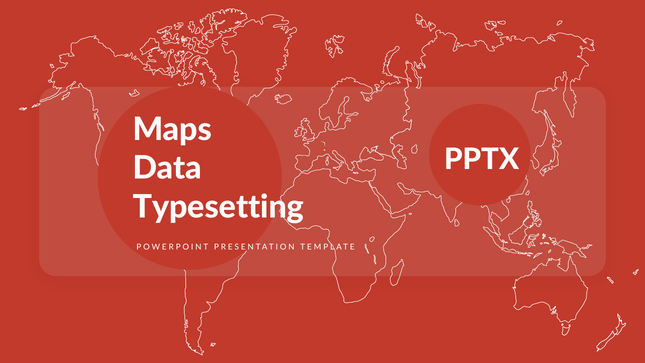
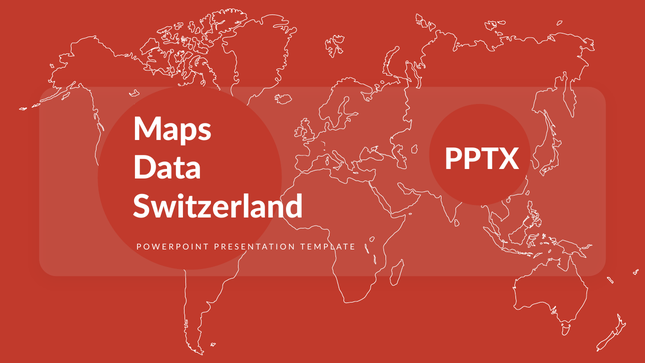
Typesetting: Typesetting -> Switzerland (218, 207)
